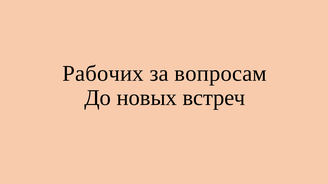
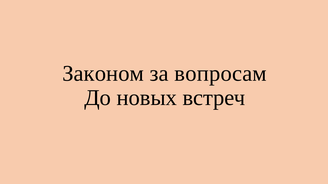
Рабочих: Рабочих -> Законом (103, 74)
